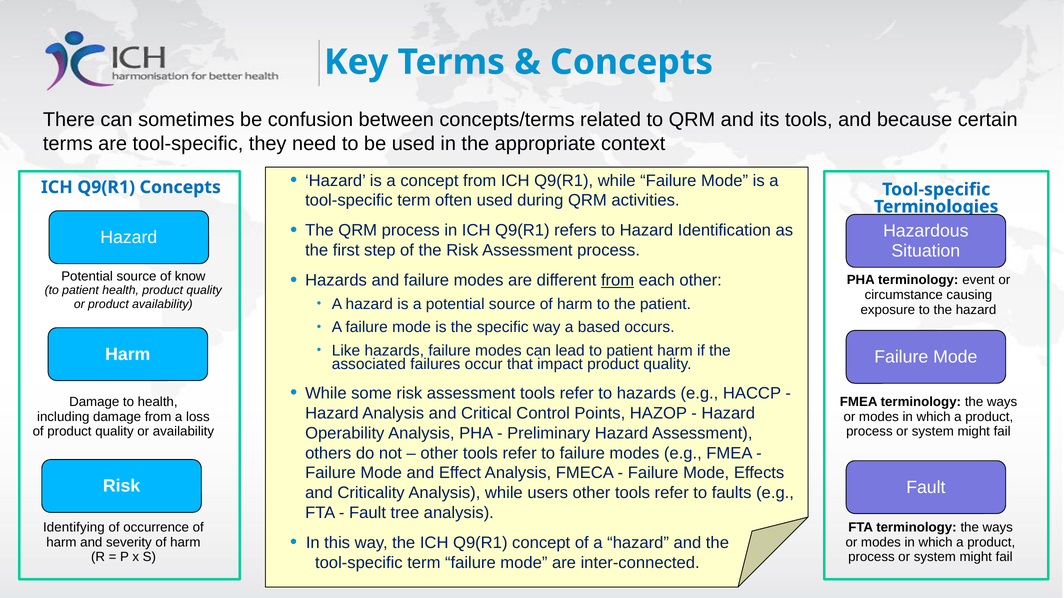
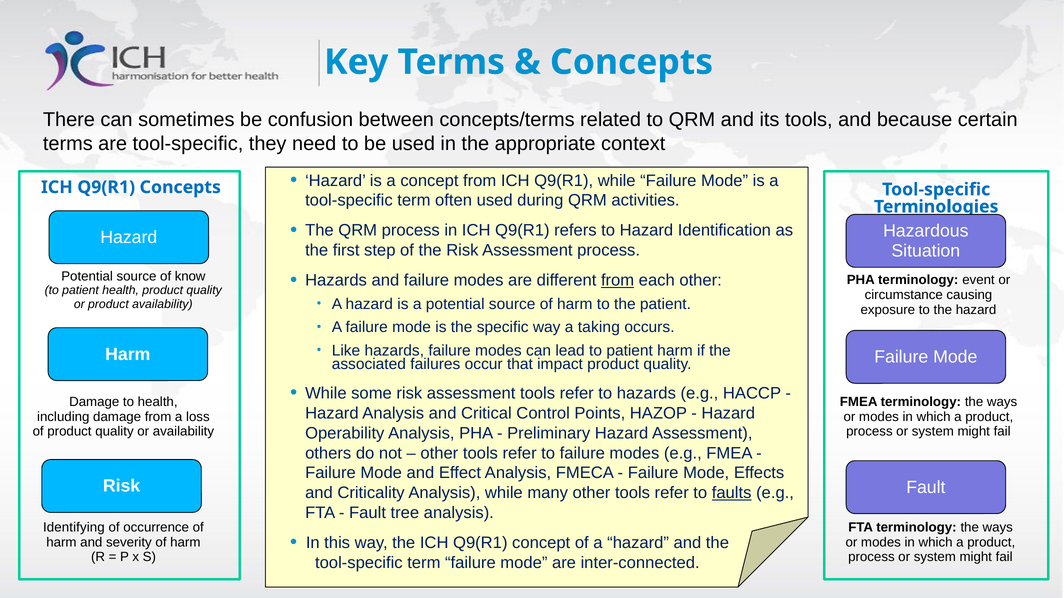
based: based -> taking (599, 328)
users: users -> many (548, 493)
faults underline: none -> present (732, 493)
